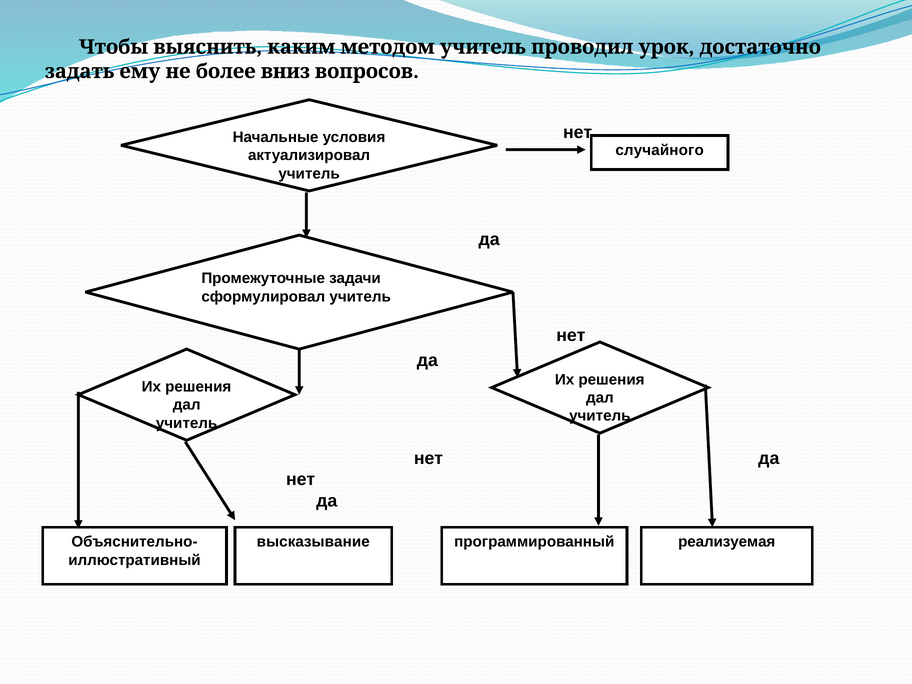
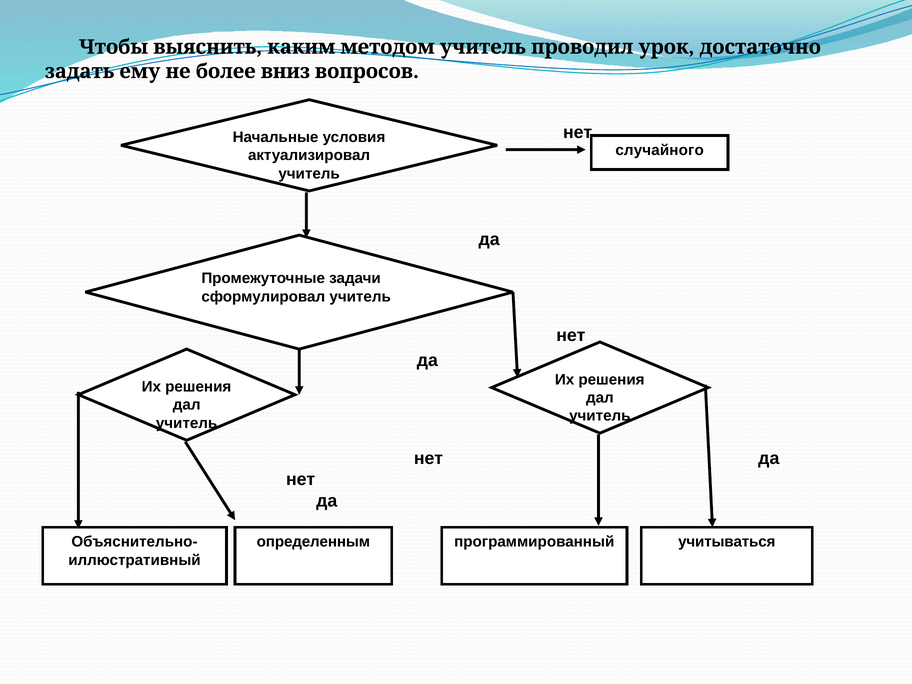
высказывание: высказывание -> определенным (313, 542)
реализуемая: реализуемая -> учитываться (727, 542)
